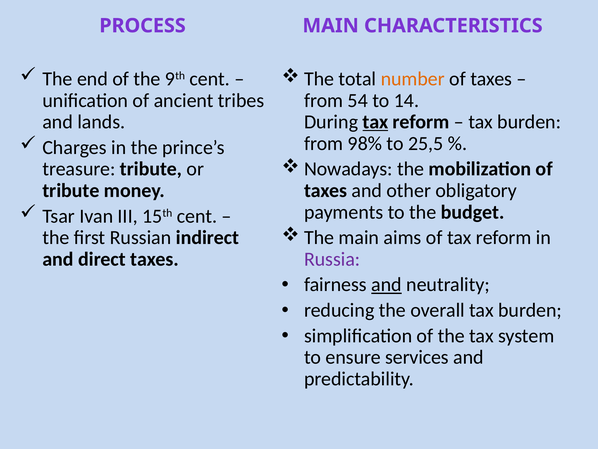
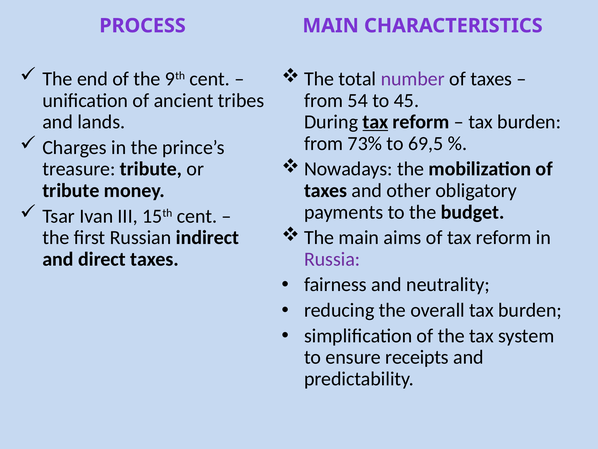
number colour: orange -> purple (413, 79)
14: 14 -> 45 (406, 100)
98%: 98% -> 73% (365, 143)
25,5: 25,5 -> 69,5 (426, 143)
and underline: present -> none (386, 284)
services: services -> receipts (417, 357)
